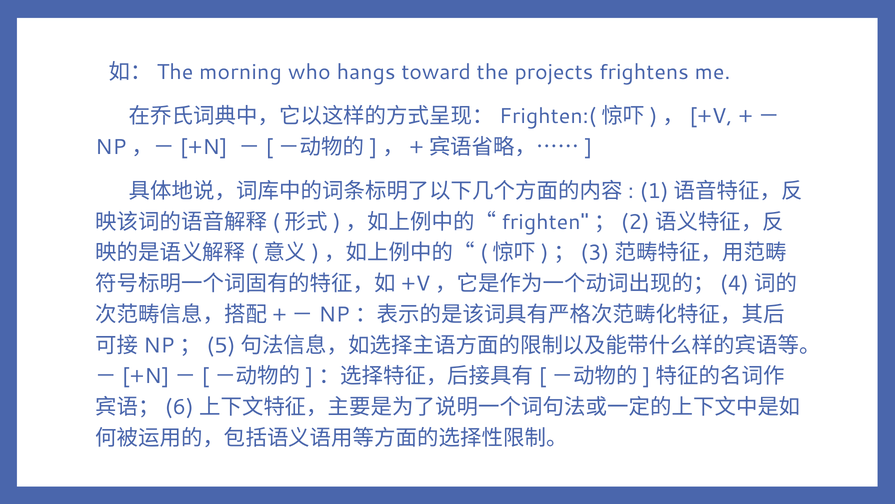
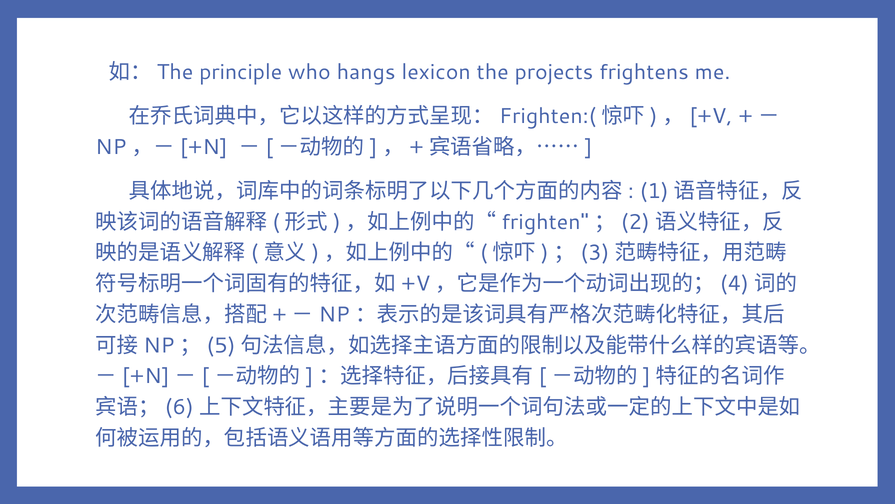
morning: morning -> principle (241, 72)
toward: toward -> lexicon (436, 72)
